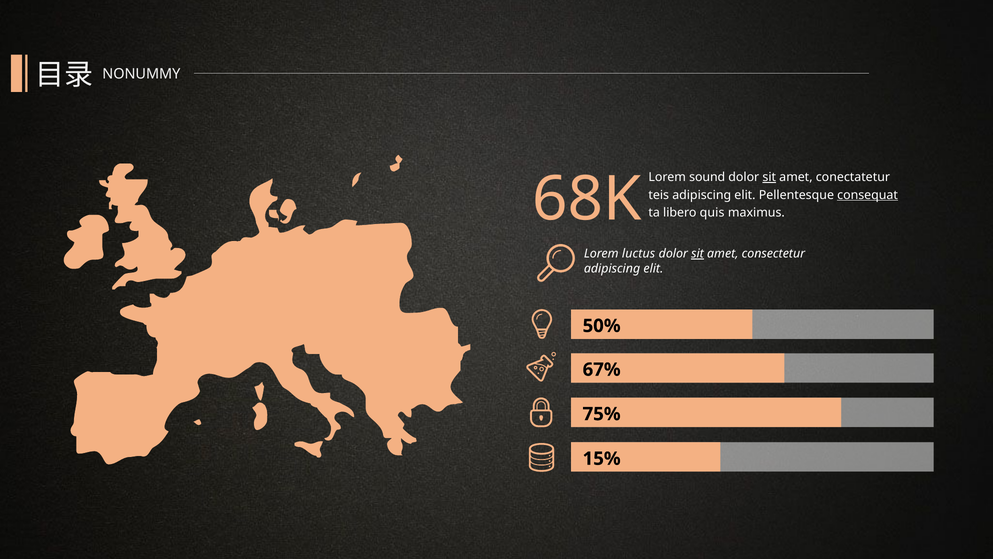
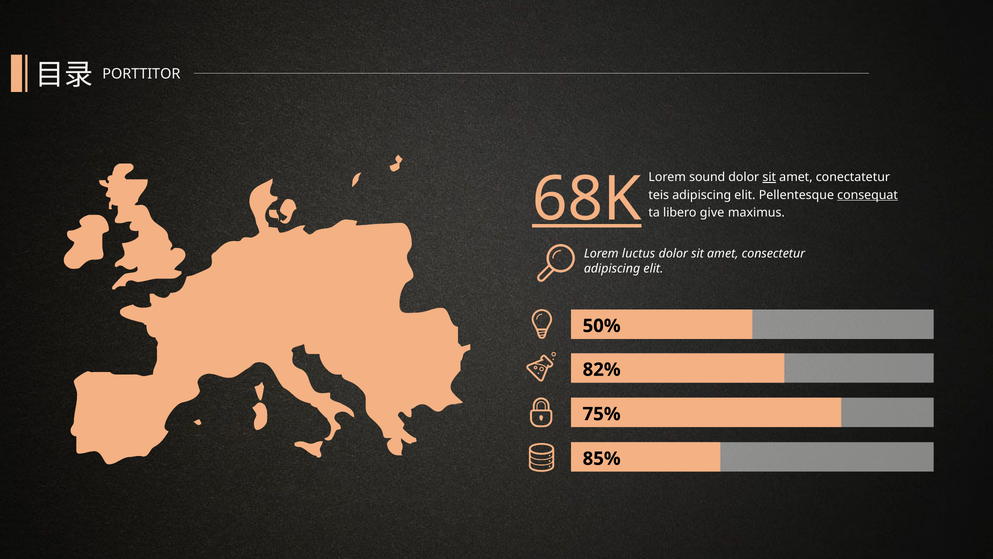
NONUMMY: NONUMMY -> PORTTITOR (141, 74)
68K underline: none -> present (587, 199)
quis: quis -> give (712, 213)
sit underline: present -> none (698, 253)
67%: 67% -> 82% (602, 369)
15%: 15% -> 85% (602, 458)
